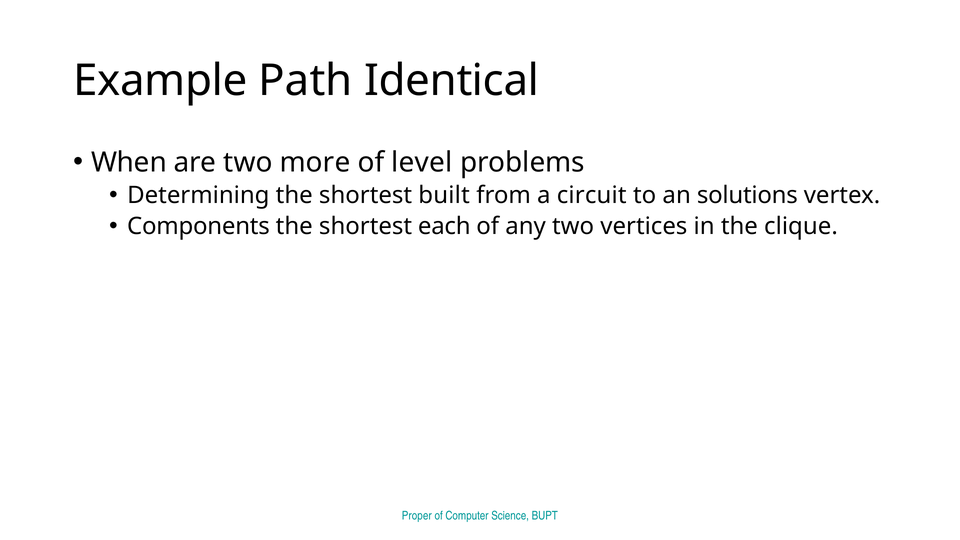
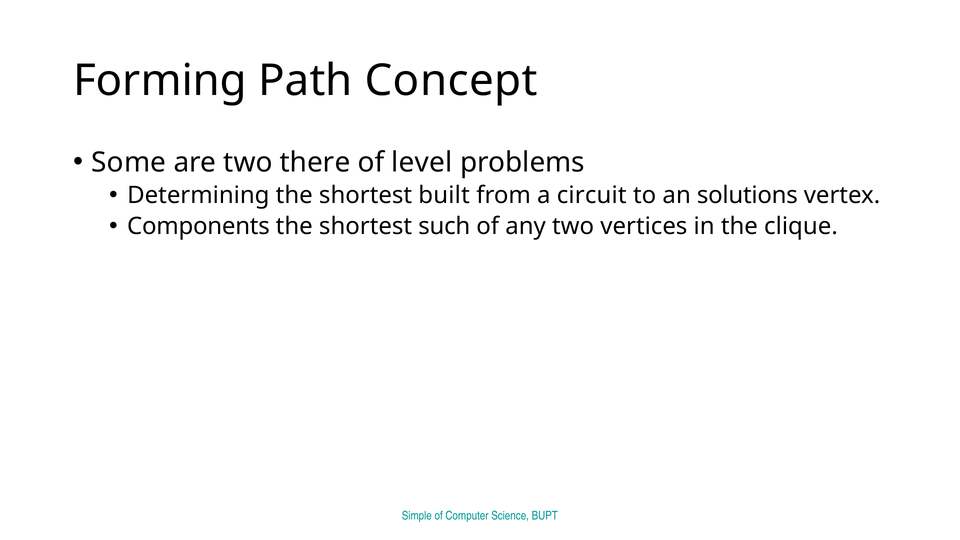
Example: Example -> Forming (160, 81)
Identical: Identical -> Concept (451, 81)
When: When -> Some (129, 162)
more: more -> there (315, 162)
each: each -> such (444, 226)
Proper: Proper -> Simple (417, 516)
